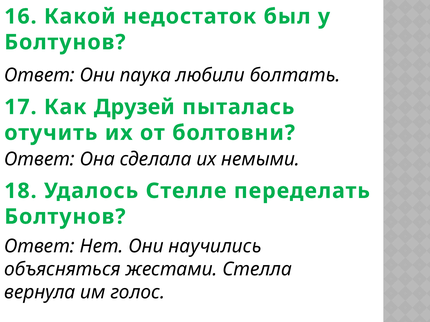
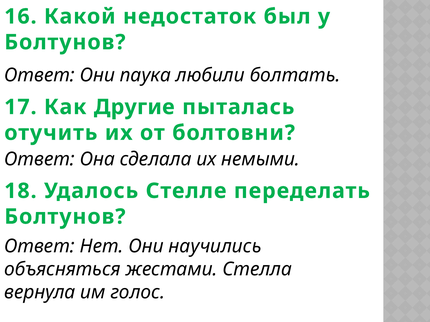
Друзей: Друзей -> Другие (134, 107)
